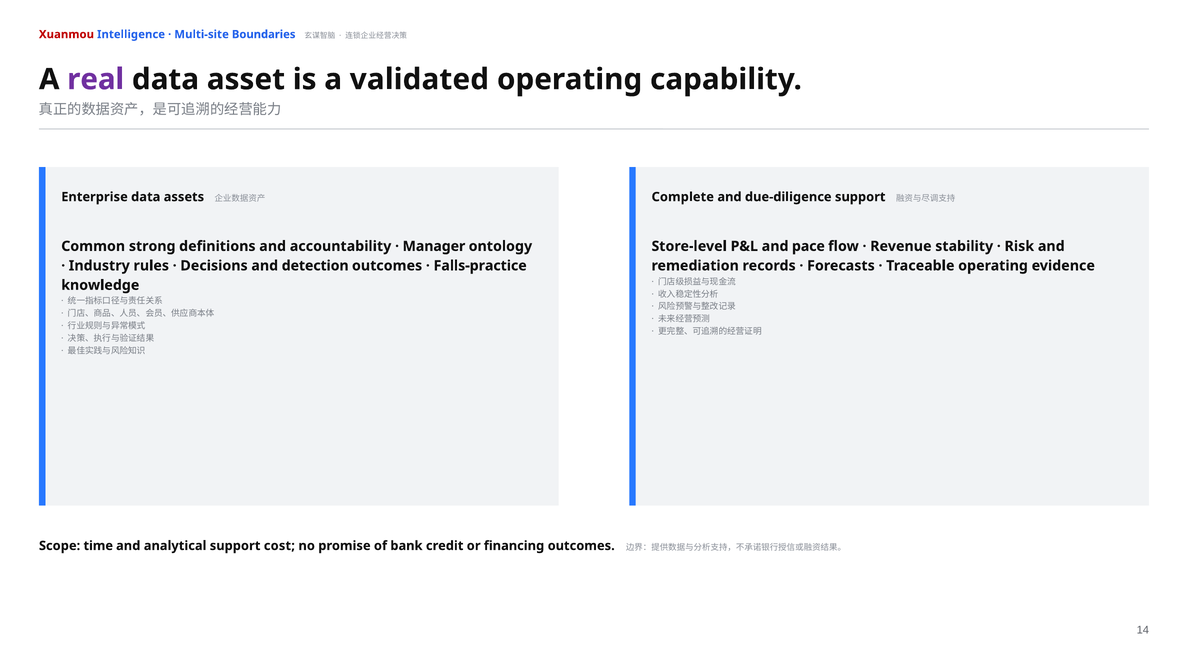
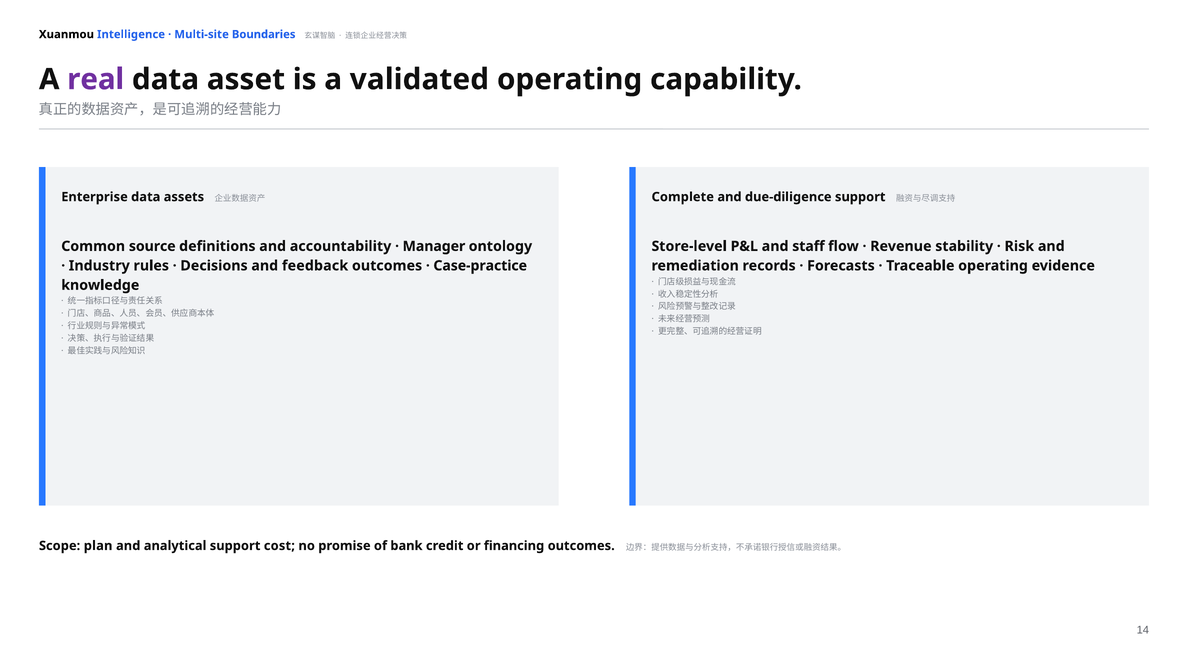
Xuanmou colour: red -> black (66, 34)
strong: strong -> source (152, 246)
pace: pace -> staff (808, 246)
detection: detection -> feedback (315, 266)
Falls-practice: Falls-practice -> Case-practice (480, 266)
time: time -> plan (98, 546)
